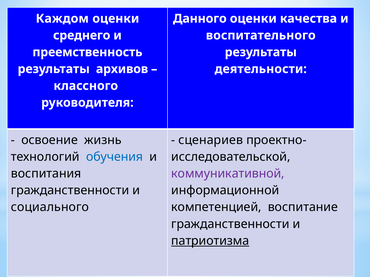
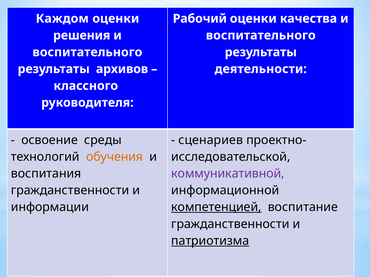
Данного: Данного -> Рабочий (200, 19)
среднего: среднего -> решения (82, 35)
преемственность: преемственность -> воспитательного (87, 52)
жизнь: жизнь -> среды (103, 140)
обучения colour: blue -> orange (115, 157)
социального: социального -> информации (50, 208)
компетенцией underline: none -> present (216, 208)
